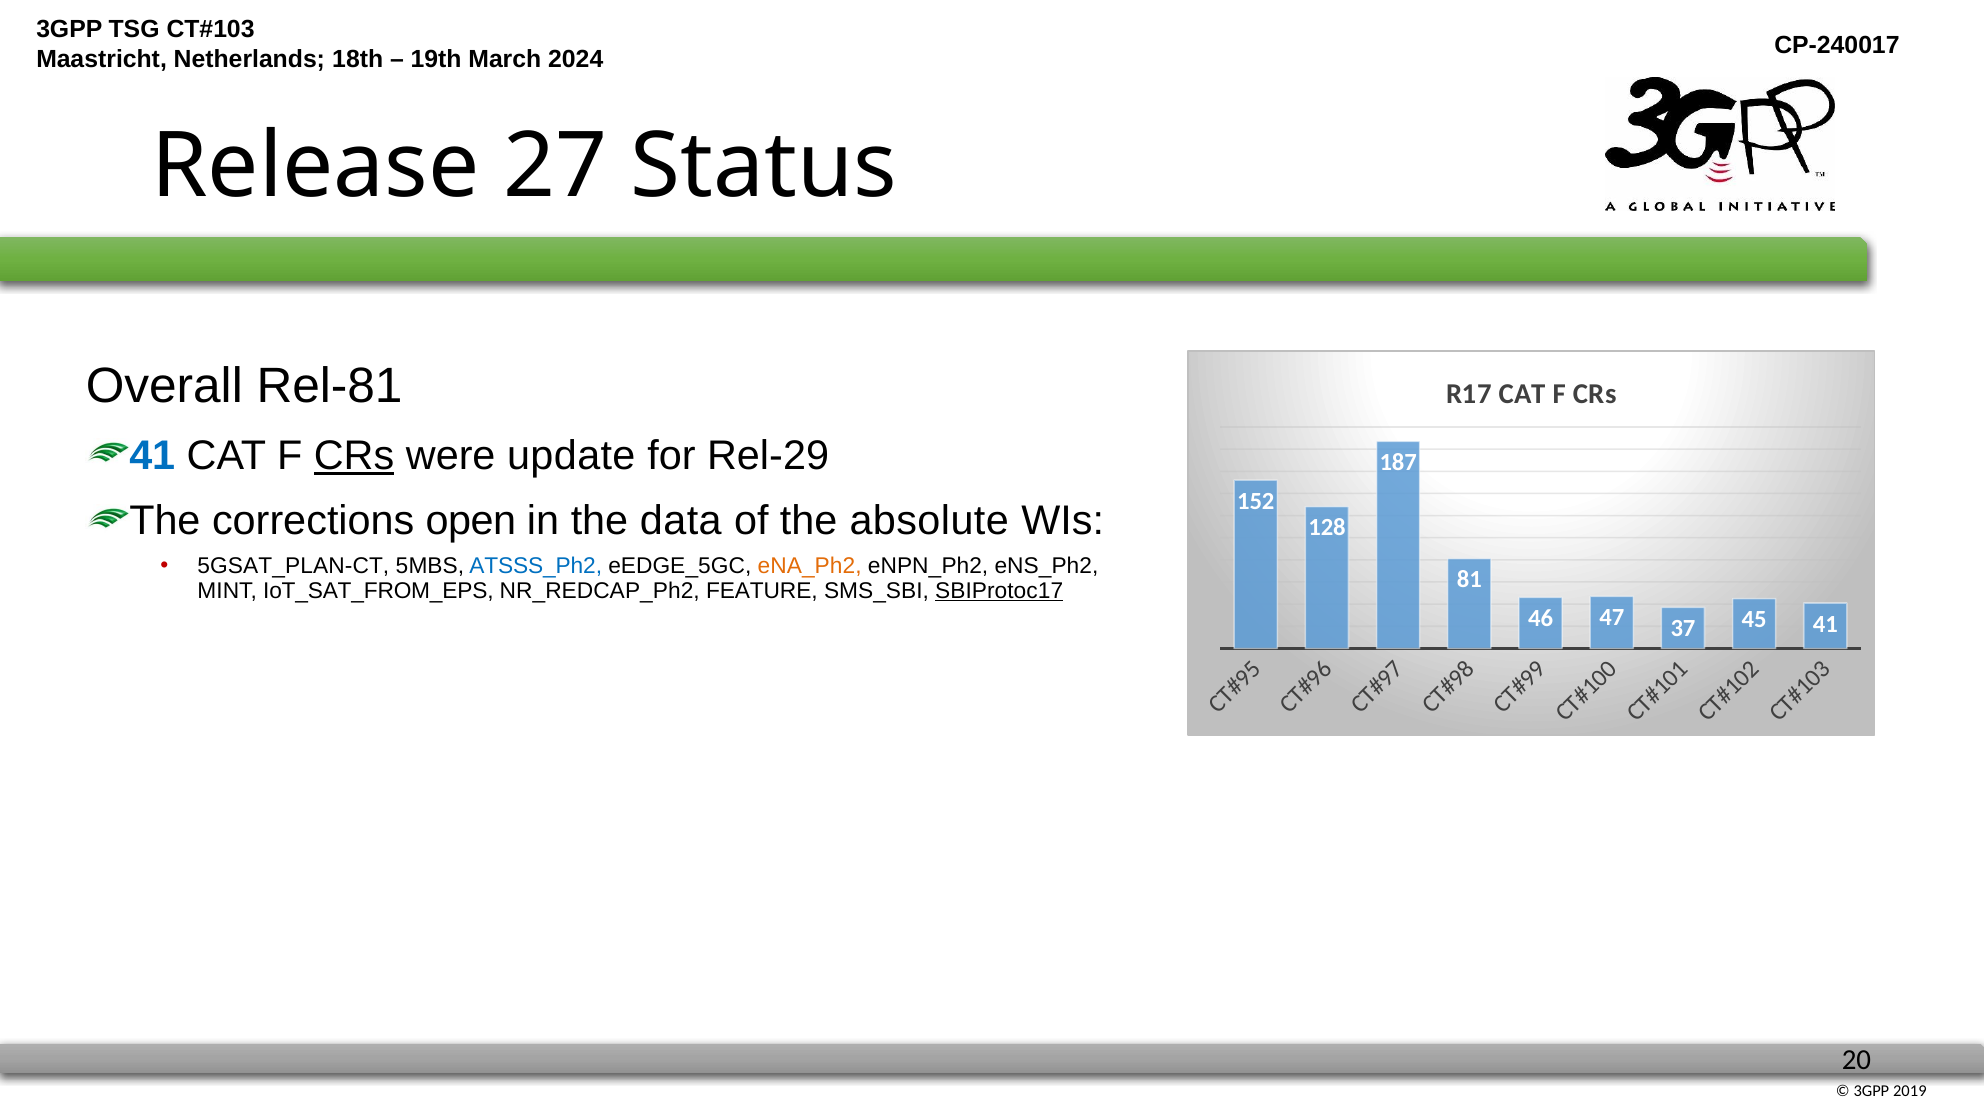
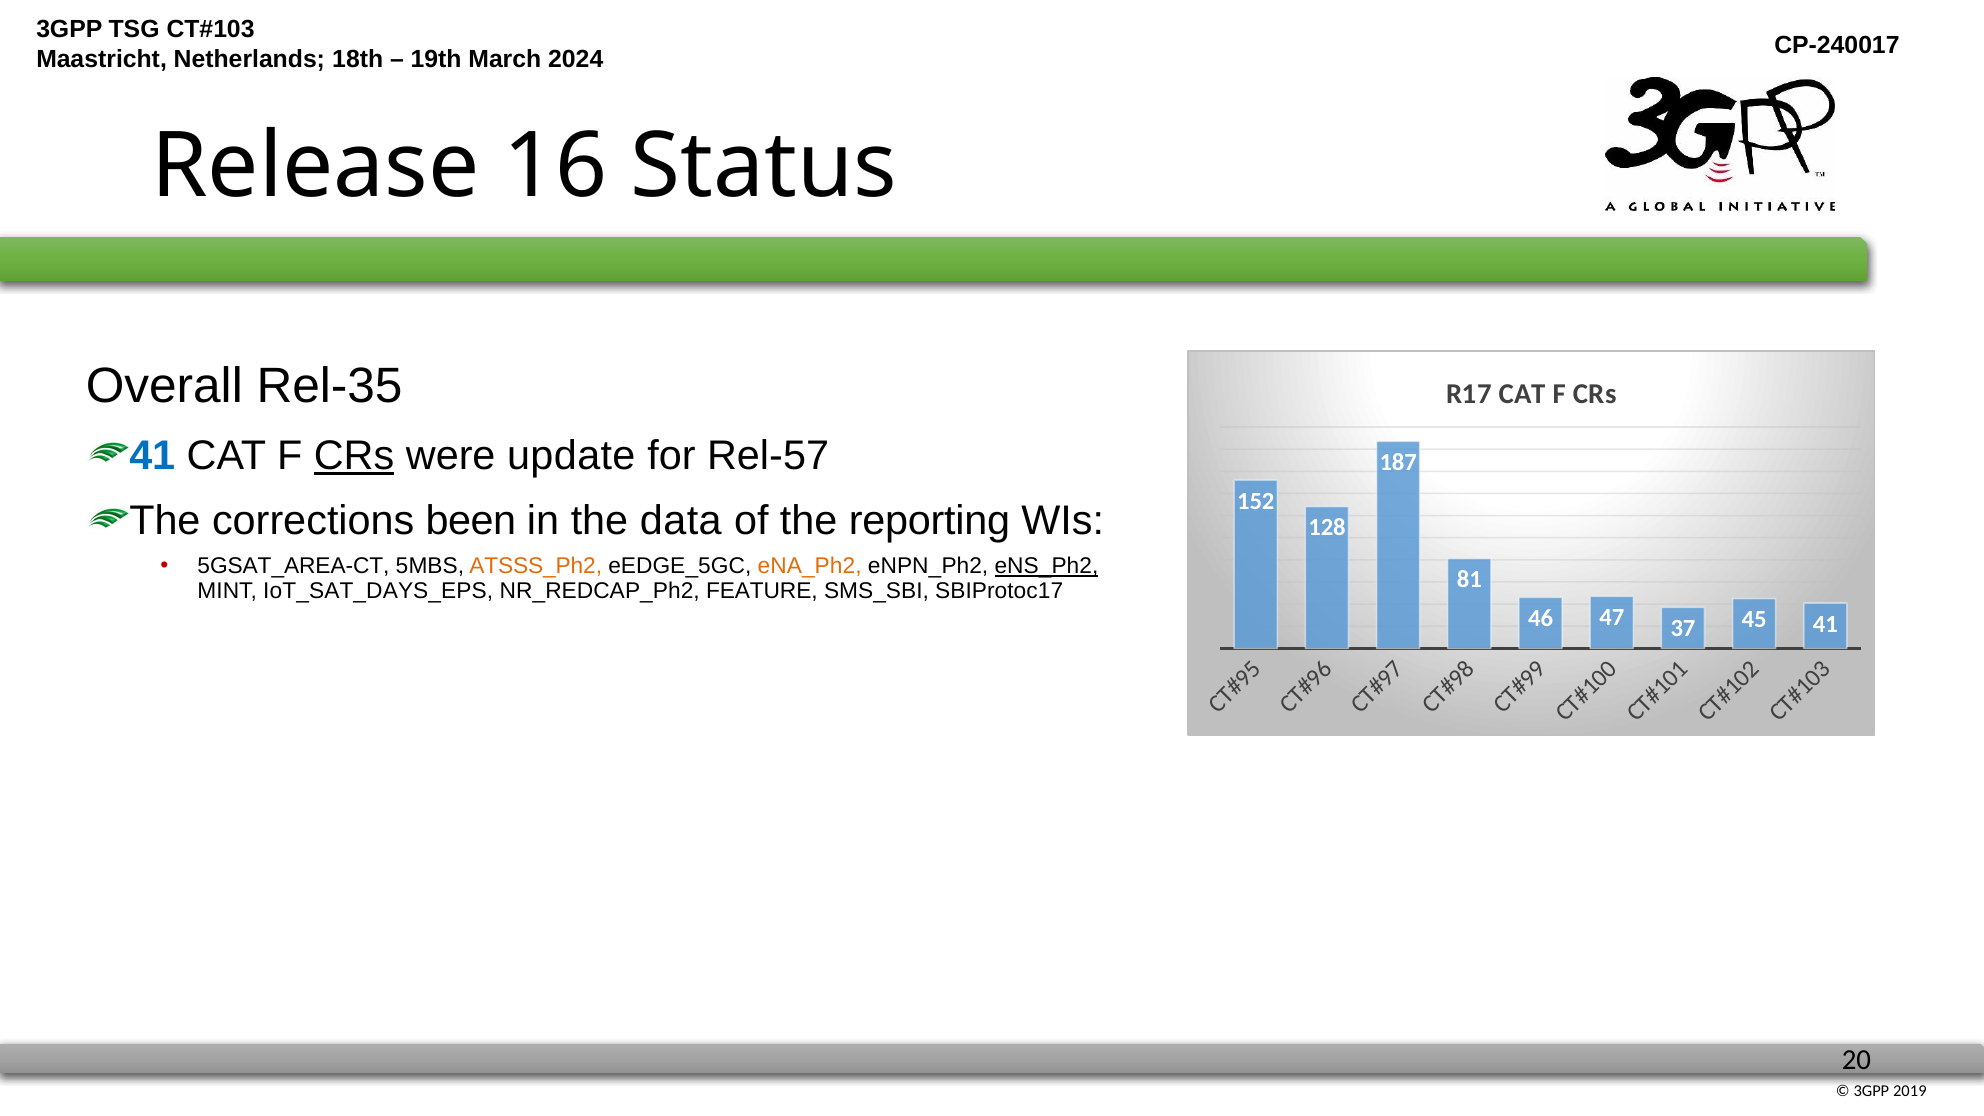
27: 27 -> 16 (555, 167)
Rel-81: Rel-81 -> Rel-35 (330, 386)
Rel-29: Rel-29 -> Rel-57 (768, 456)
open: open -> been (471, 521)
absolute: absolute -> reporting (930, 521)
5GSAT_PLAN-CT: 5GSAT_PLAN-CT -> 5GSAT_AREA-CT (293, 566)
ATSSS_Ph2 colour: blue -> orange (536, 566)
eNS_Ph2 underline: none -> present (1046, 566)
IoT_SAT_FROM_EPS: IoT_SAT_FROM_EPS -> IoT_SAT_DAYS_EPS (378, 591)
SBIProtoc17 underline: present -> none (999, 591)
